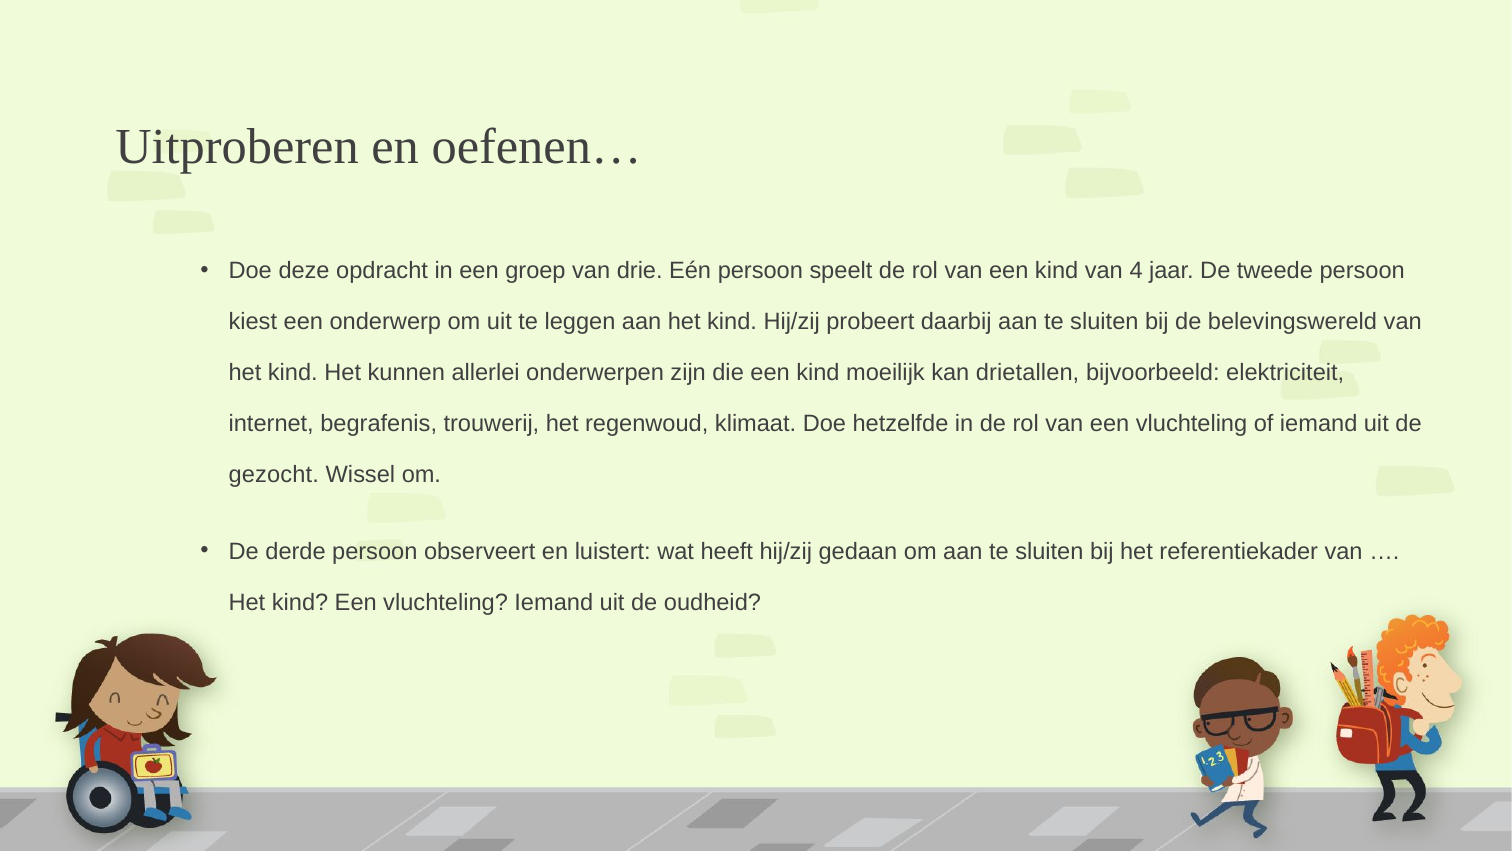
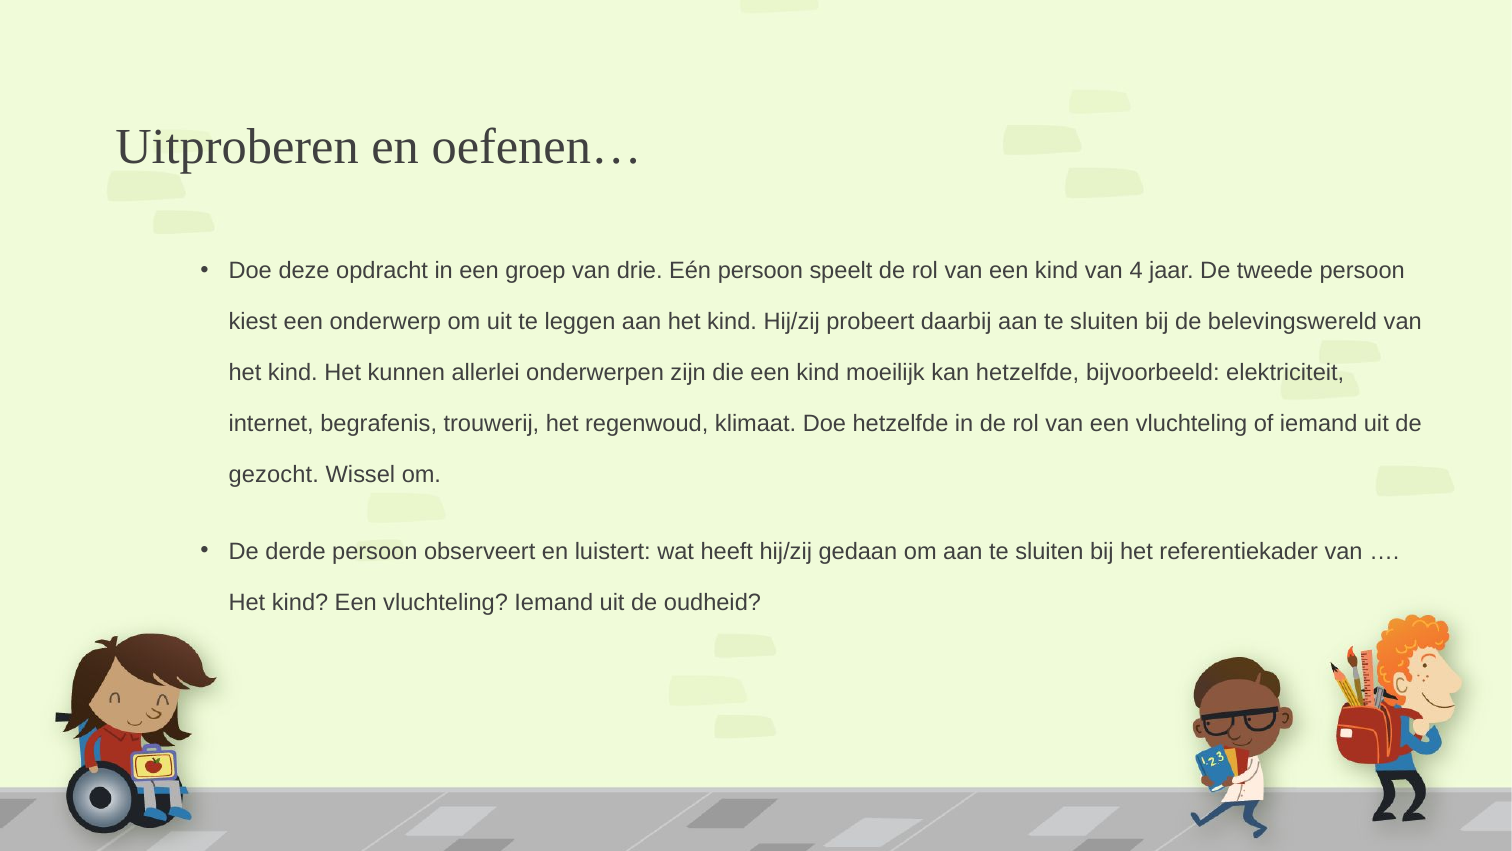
kan drietallen: drietallen -> hetzelfde (1028, 373)
